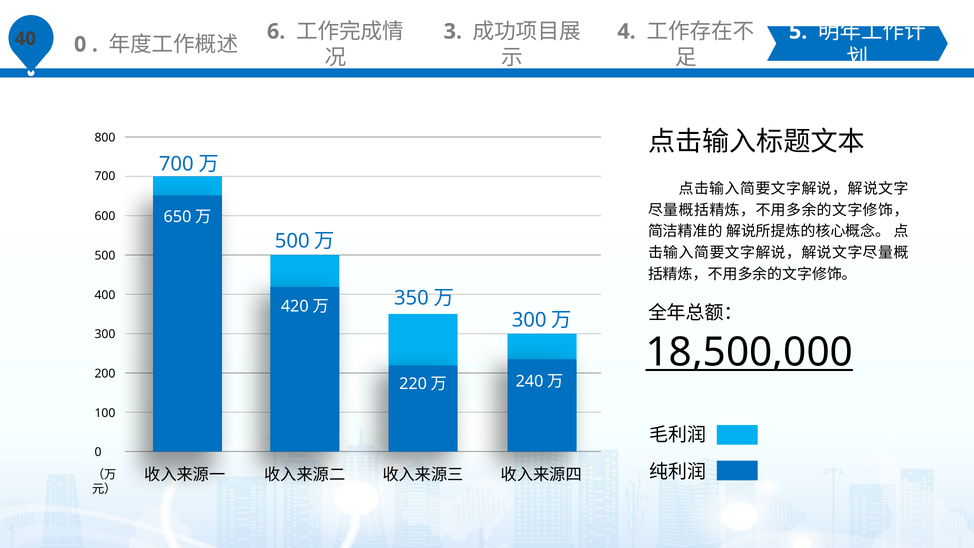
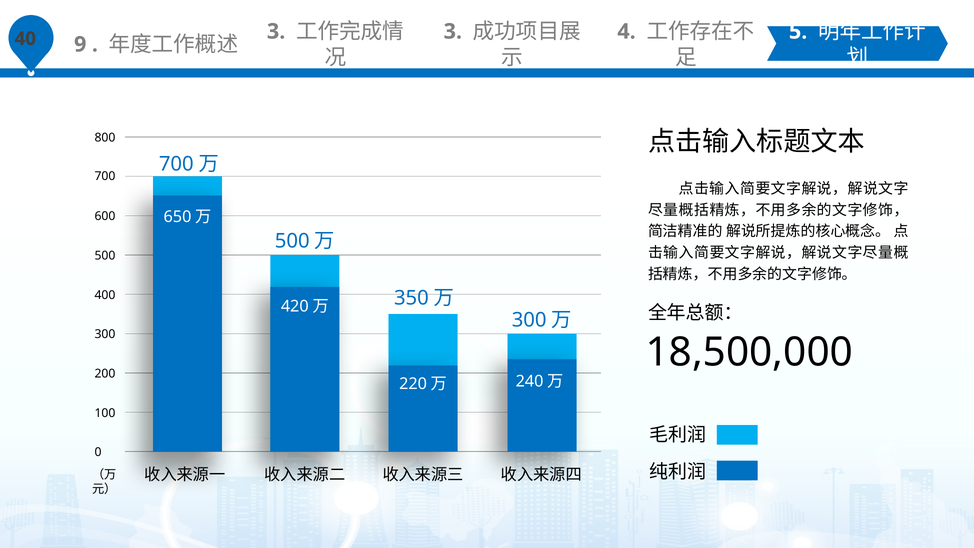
0: 0 -> 9 (80, 44)
6: 6 -> 3 (276, 31)
18,500,000 underline: present -> none (749, 353)
